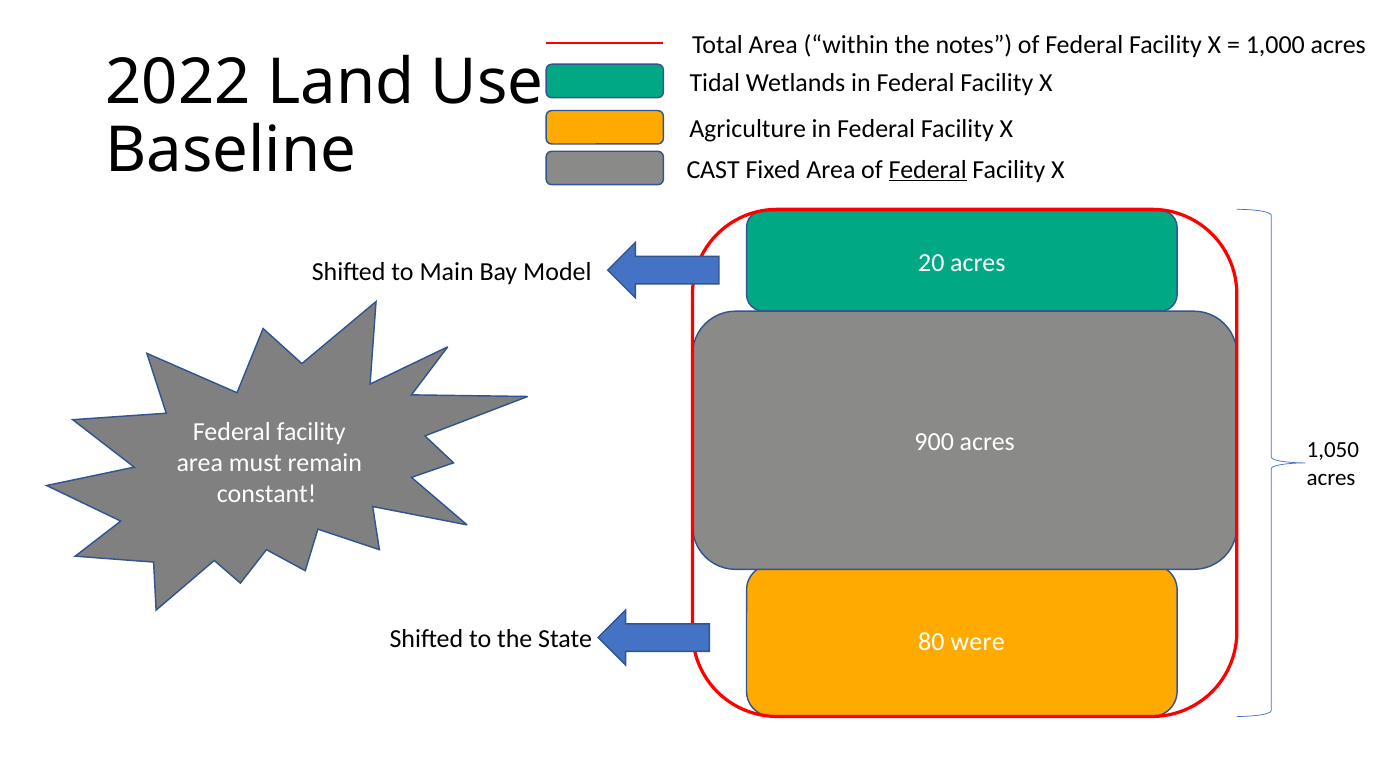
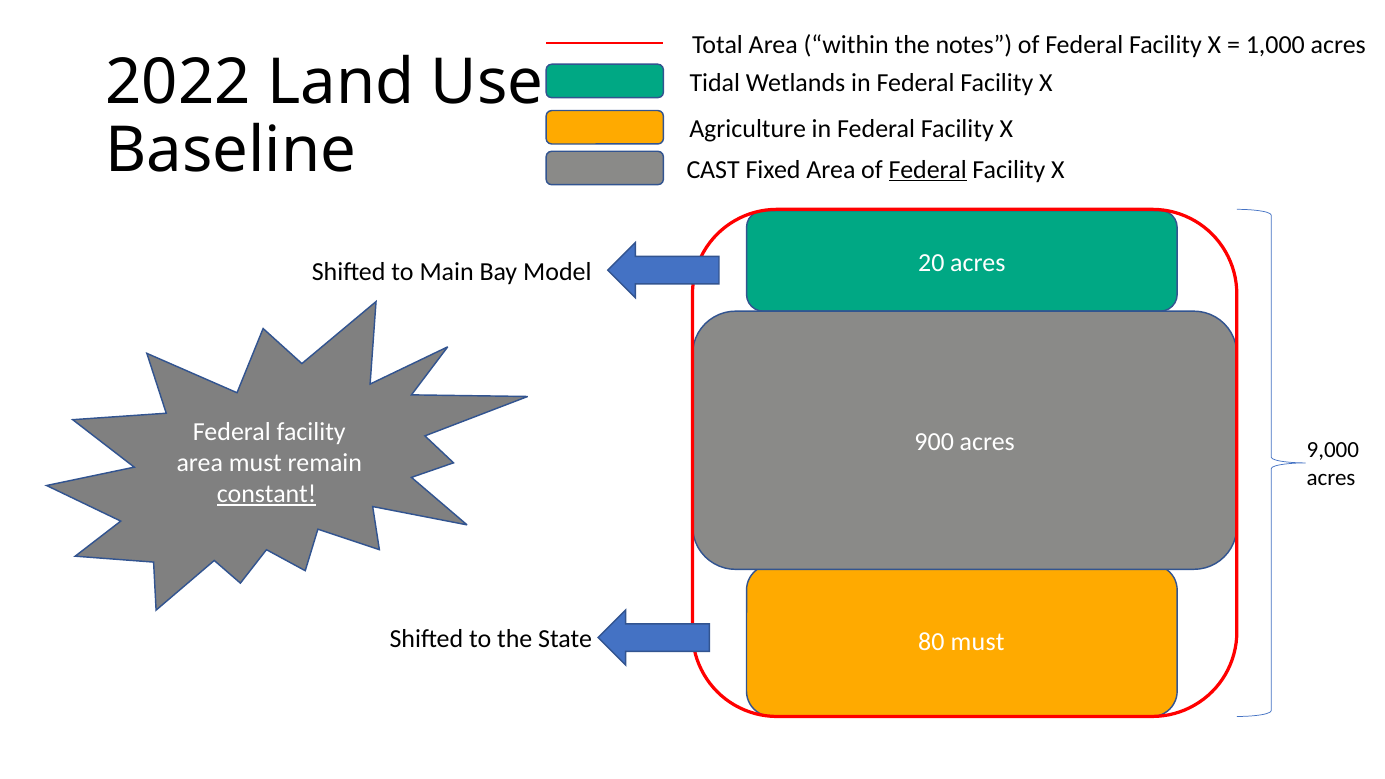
1,050: 1,050 -> 9,000 (1333, 450)
constant underline: none -> present (267, 494)
80 were: were -> must (978, 642)
